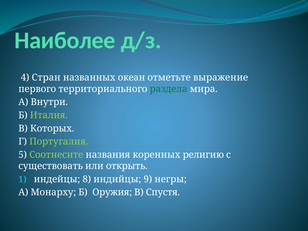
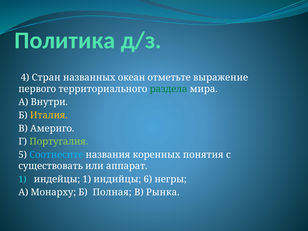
Наиболее: Наиболее -> Политика (65, 40)
Италия colour: light green -> yellow (49, 115)
Которых: Которых -> Америго (52, 128)
Соотнесите colour: light green -> light blue (56, 155)
религию: религию -> понятия (203, 155)
открыть: открыть -> аппарат (127, 166)
индейцы 8: 8 -> 1 (87, 179)
9: 9 -> 6 (148, 179)
Оружия: Оружия -> Полная (112, 192)
Спустя: Спустя -> Рынка (163, 192)
